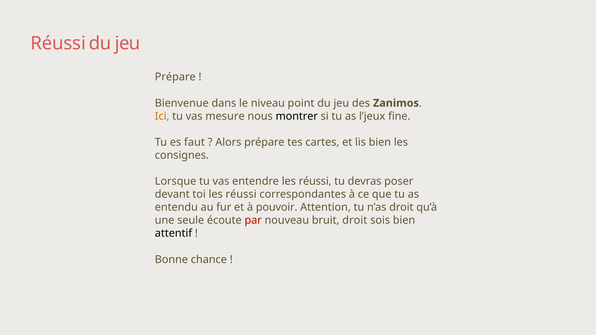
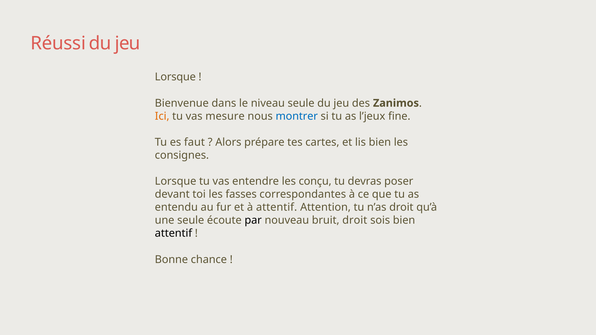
Prépare: Prépare -> Lorsque (175, 77)
niveau point: point -> seule (301, 103)
montrer colour: black -> blue (297, 116)
entendre les réussi: réussi -> conçu (315, 181)
toi les réussi: réussi -> fasses (241, 194)
à pouvoir: pouvoir -> attentif (277, 208)
par colour: red -> black (253, 221)
